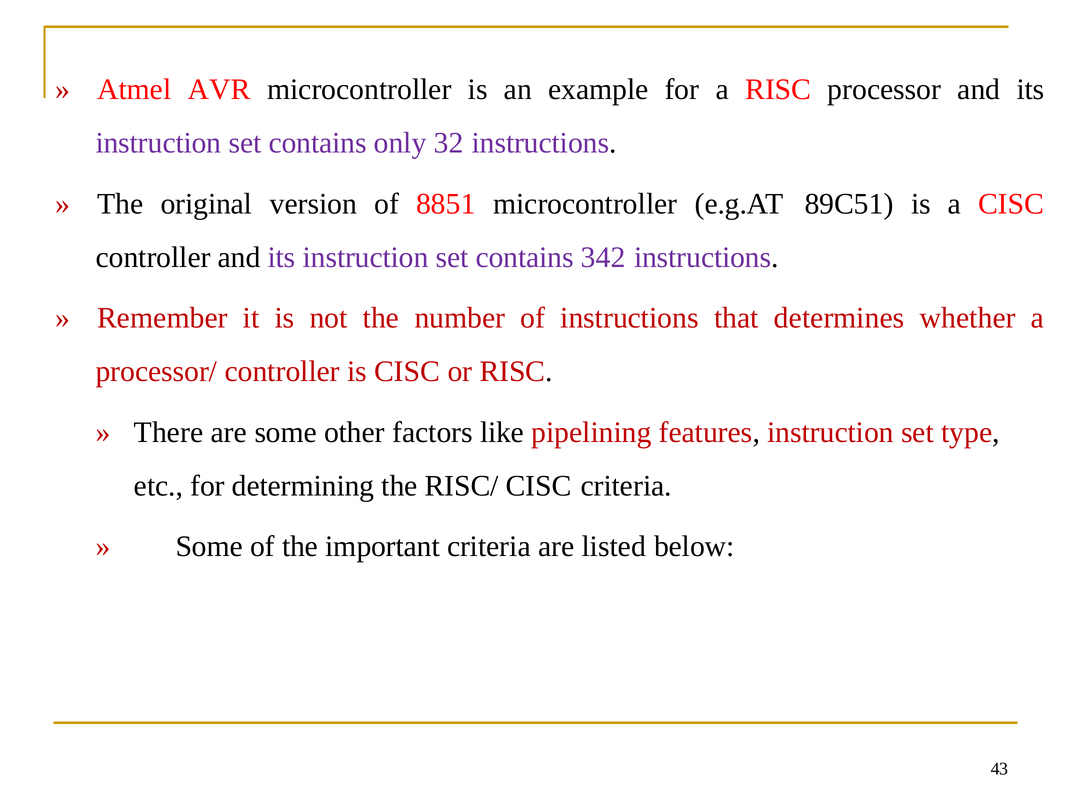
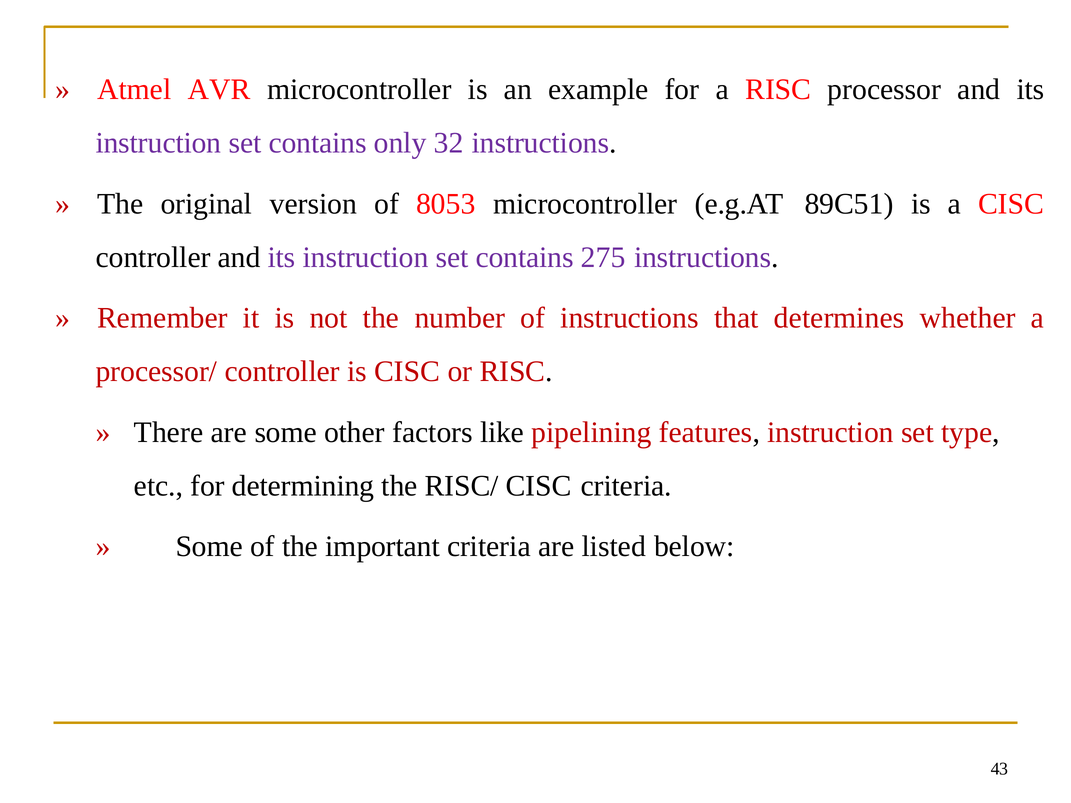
8851: 8851 -> 8053 (446, 204)
342: 342 -> 275 (603, 257)
